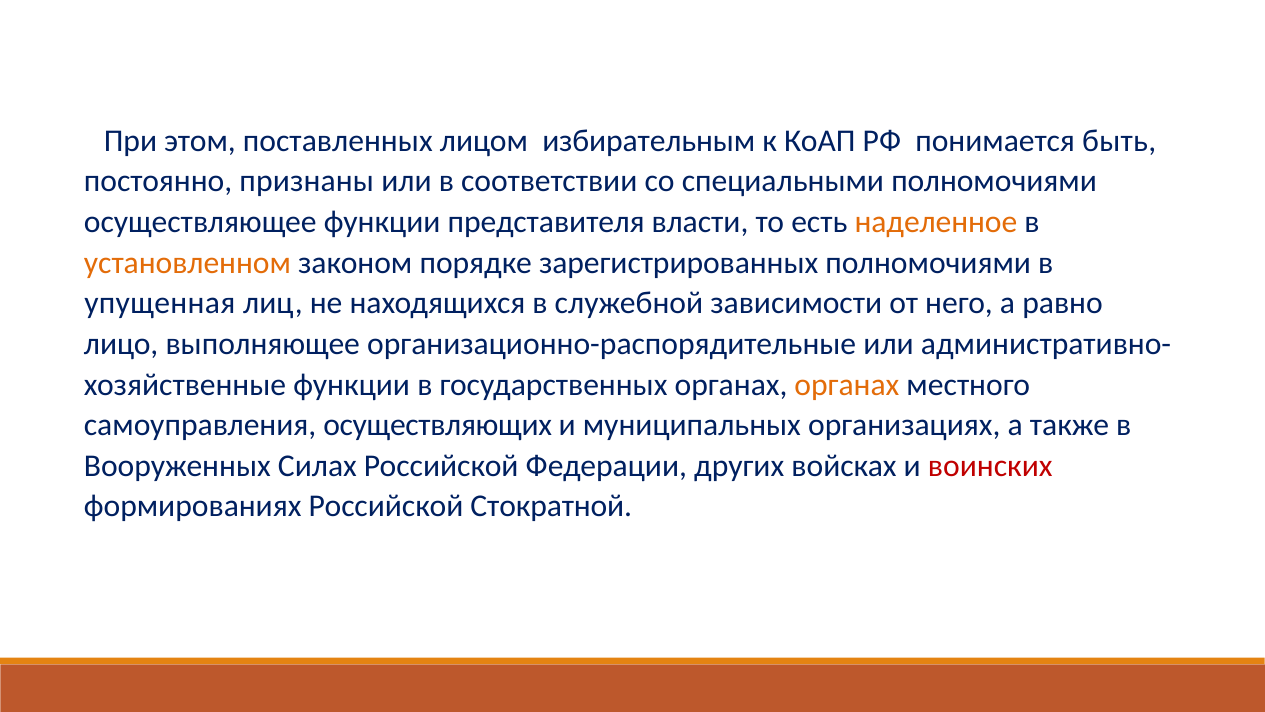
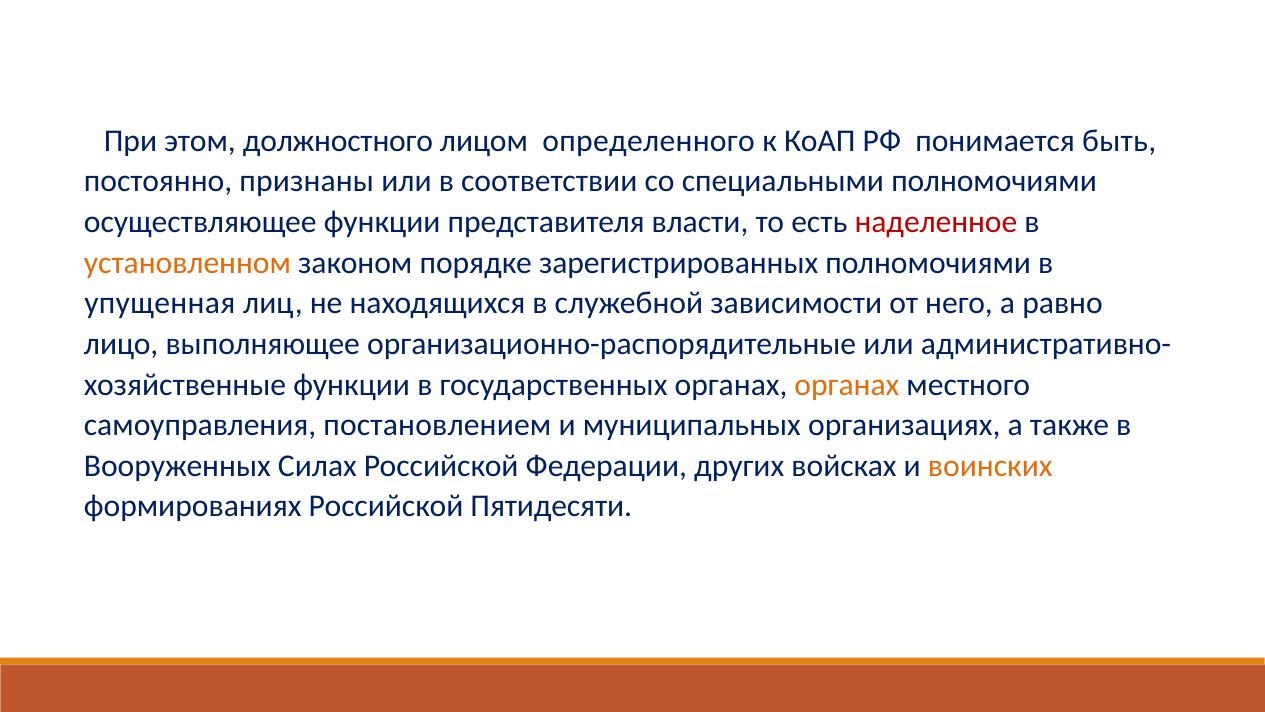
поставленных: поставленных -> должностного (338, 141)
избирательным: избирательным -> определенного (649, 141)
наделенное colour: orange -> red (936, 222)
осуществляющих: осуществляющих -> постановлением (437, 425)
воинских colour: red -> orange (990, 466)
Стократной: Стократной -> Пятидесяти (551, 506)
